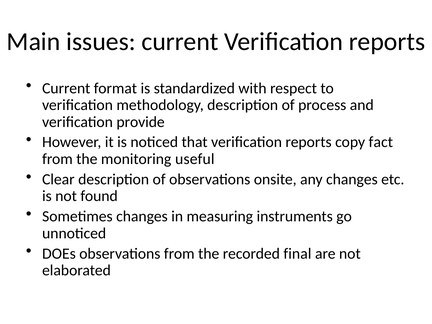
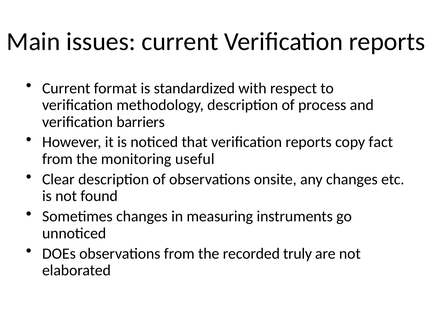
provide: provide -> barriers (141, 122)
final: final -> truly (298, 254)
